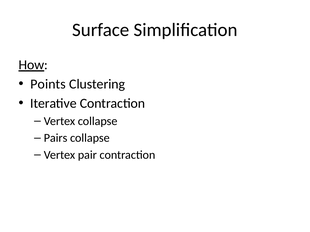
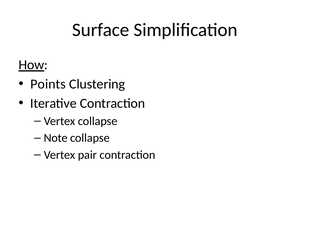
Pairs: Pairs -> Note (56, 138)
